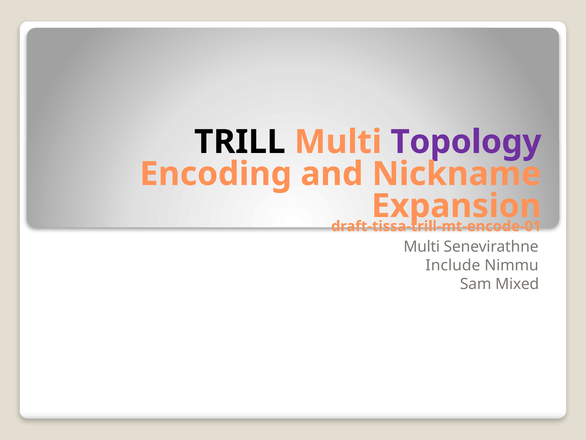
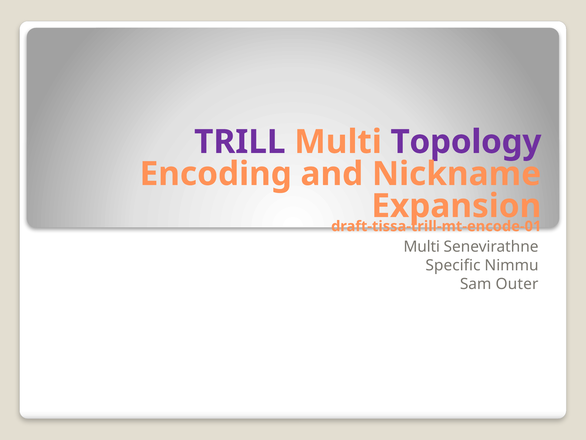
TRILL colour: black -> purple (240, 142)
Include: Include -> Specific (453, 265)
Mixed: Mixed -> Outer (517, 284)
